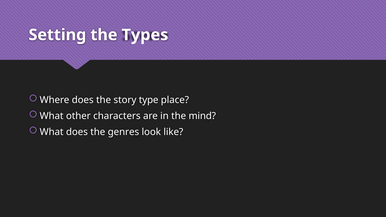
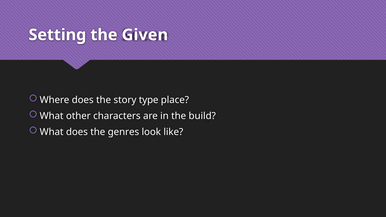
Types: Types -> Given (145, 35)
mind: mind -> build (202, 116)
